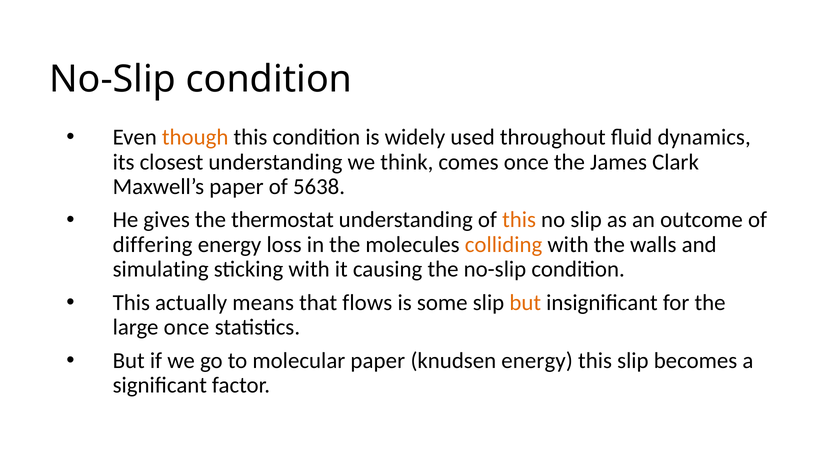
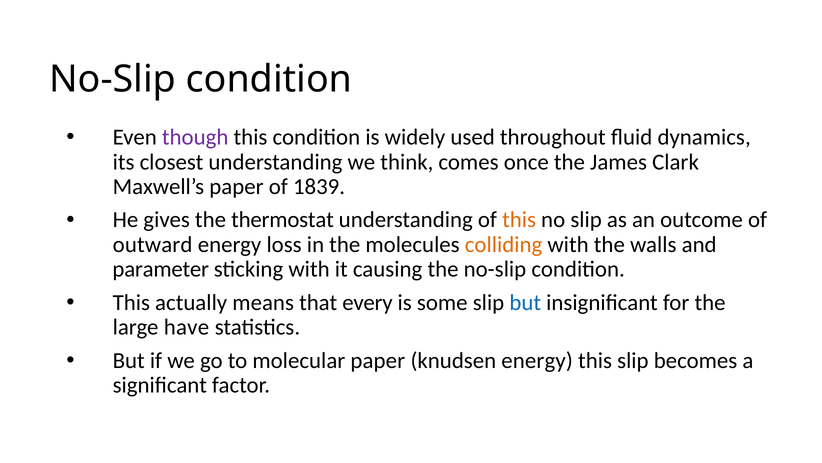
though colour: orange -> purple (195, 137)
5638: 5638 -> 1839 (319, 186)
differing: differing -> outward (153, 244)
simulating: simulating -> parameter (161, 269)
flows: flows -> every (367, 302)
but colour: orange -> blue (525, 302)
large once: once -> have (186, 327)
